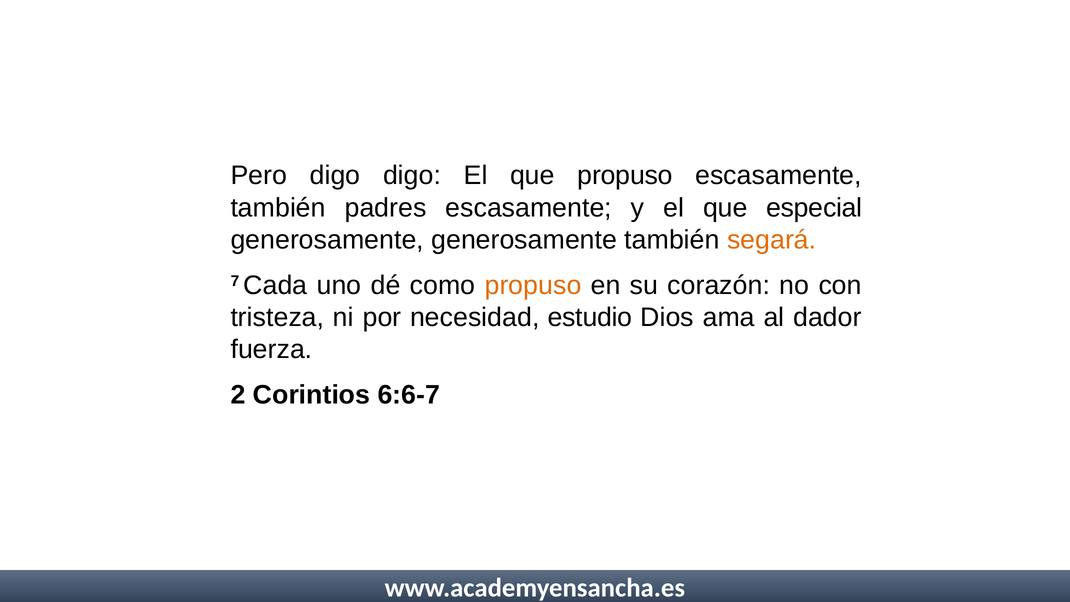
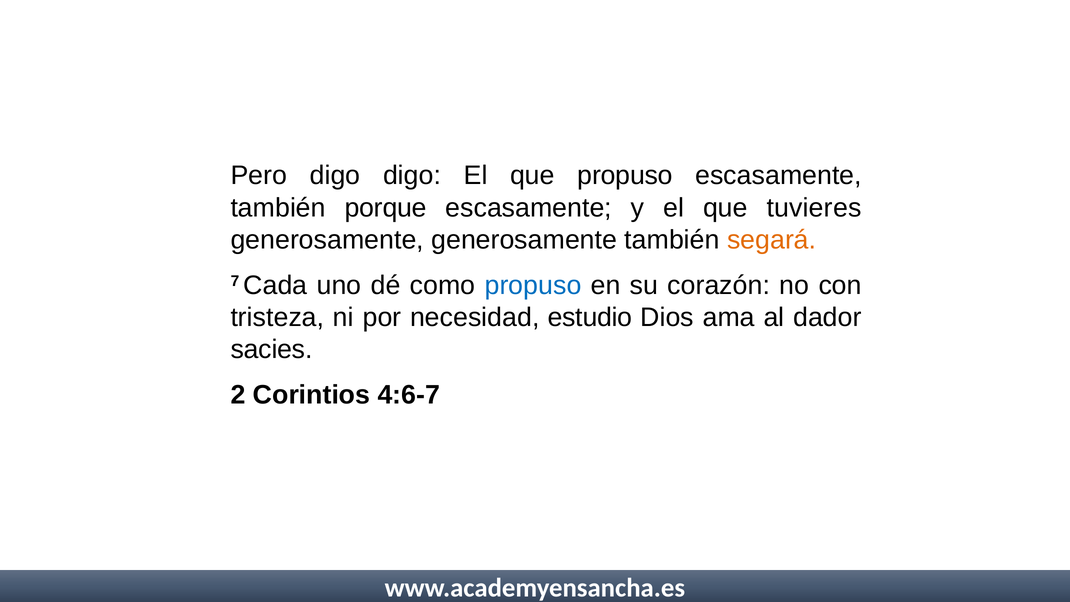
padres: padres -> porque (386, 208)
especial: especial -> tuvieres (814, 208)
propuso colour: orange -> blue (533, 285)
fuerza: fuerza -> sacies (272, 349)
6:6-7: 6:6-7 -> 4:6-7 (409, 395)
